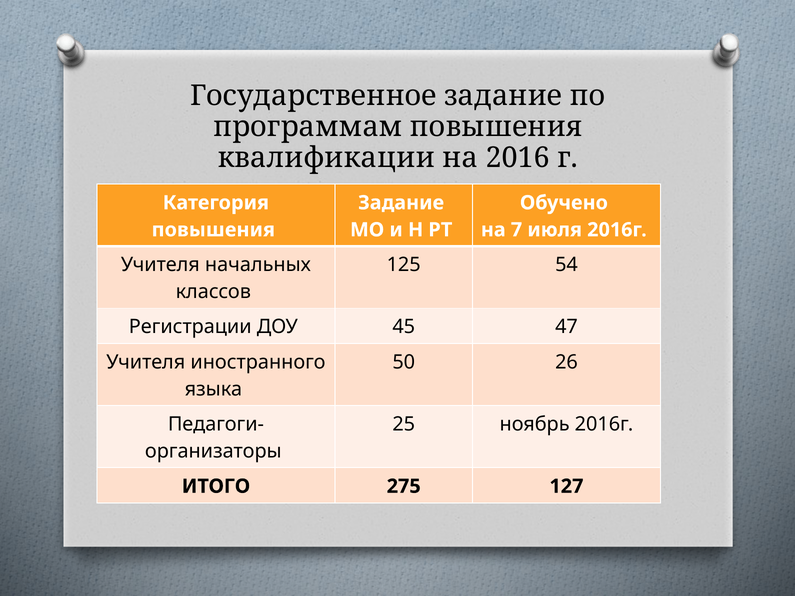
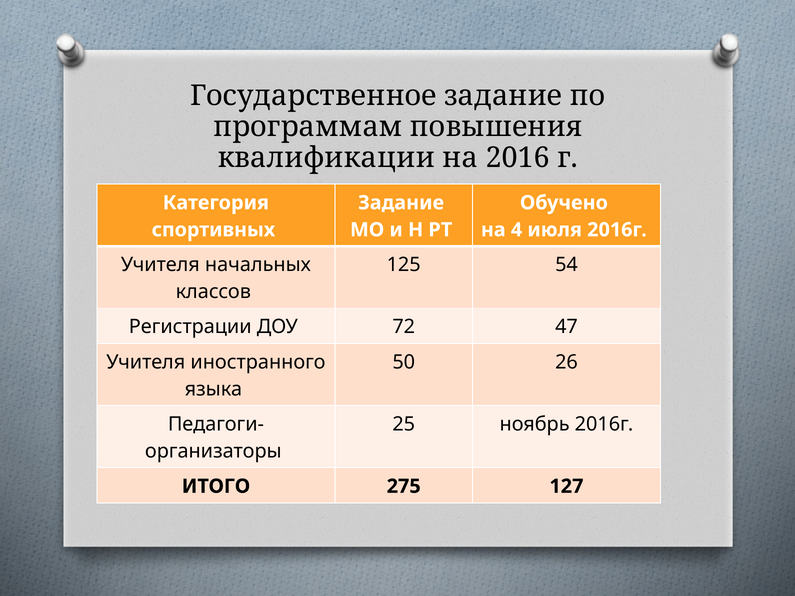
повышения: повышения -> спортивных (213, 230)
7: 7 -> 4 (516, 230)
45: 45 -> 72 (404, 327)
